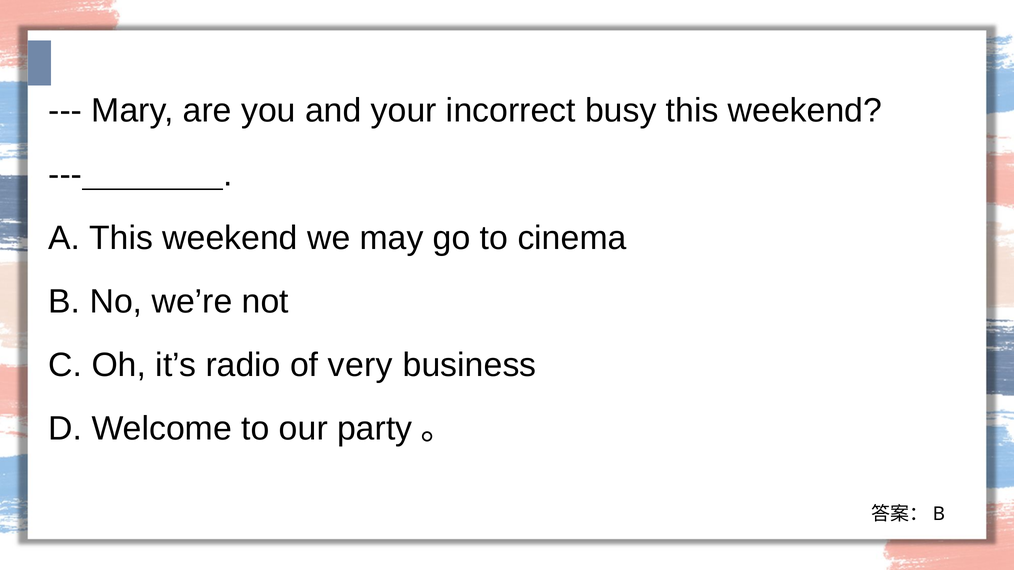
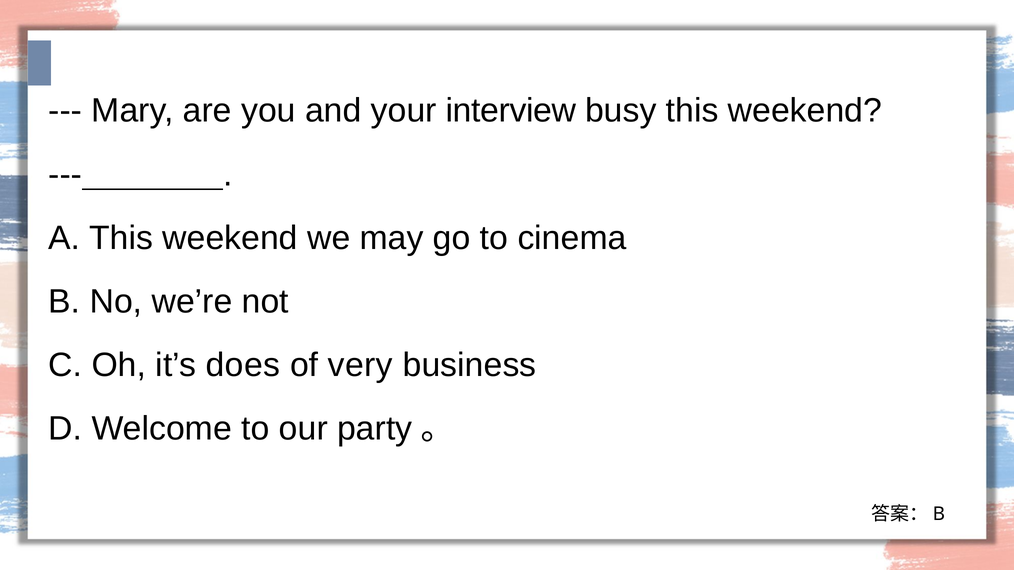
incorrect: incorrect -> interview (511, 111)
radio: radio -> does (243, 365)
